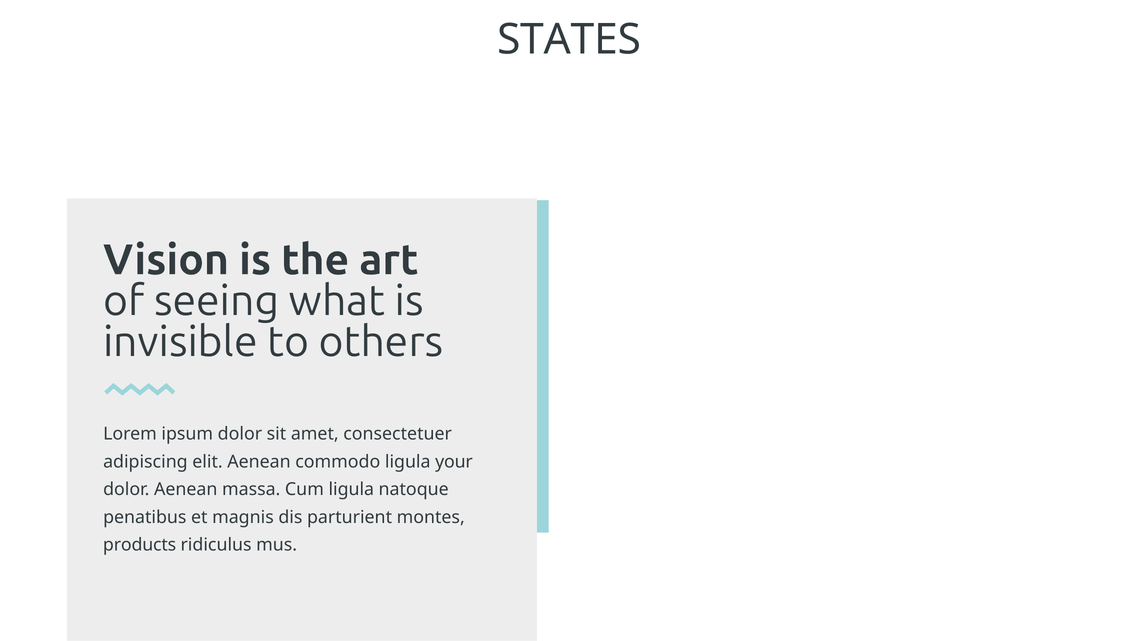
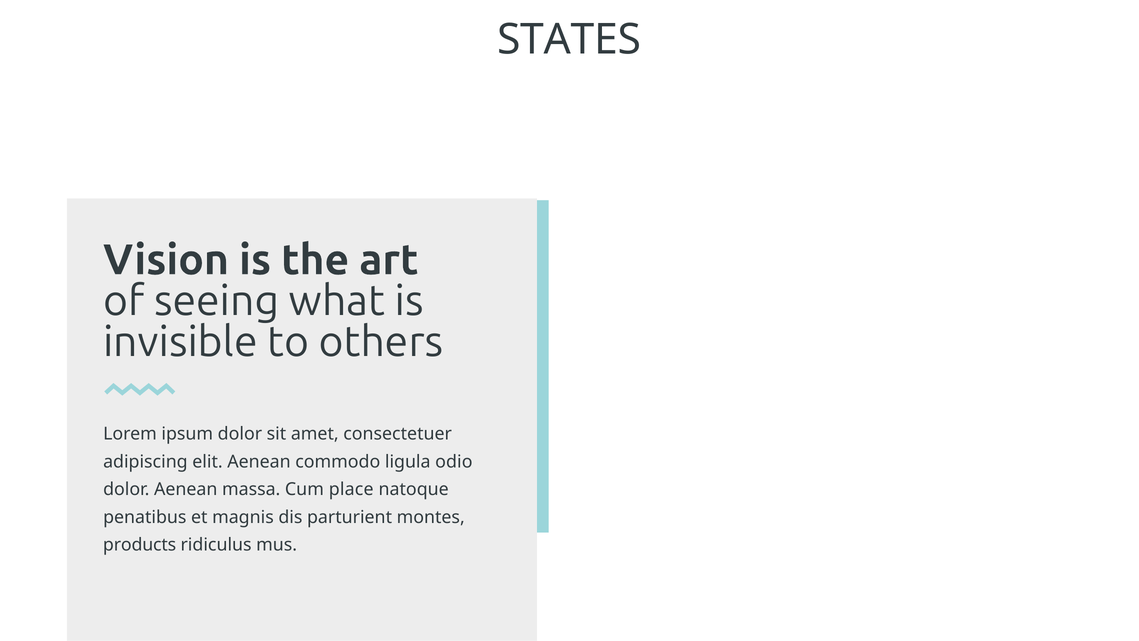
your: your -> odio (454, 462)
Cum ligula: ligula -> place (351, 489)
